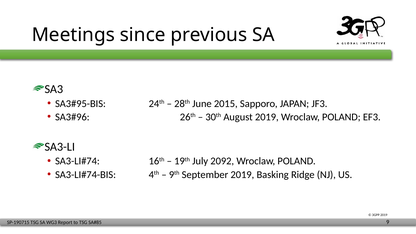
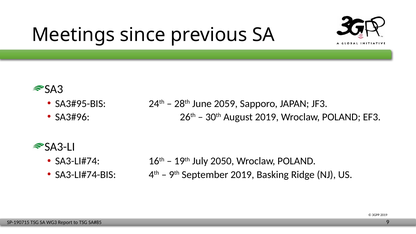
2015: 2015 -> 2059 (226, 104)
2092: 2092 -> 2050 (222, 161)
